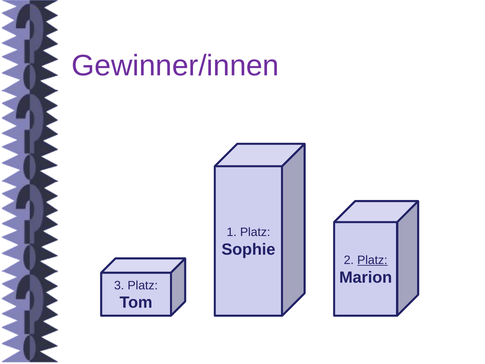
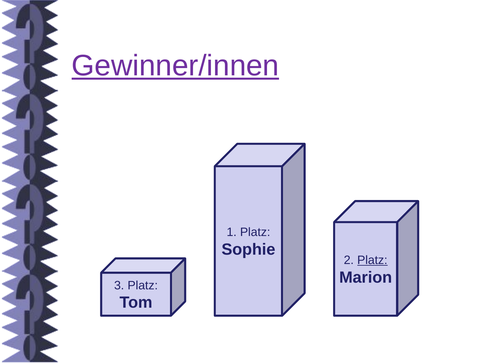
Gewinner/innen underline: none -> present (175, 66)
